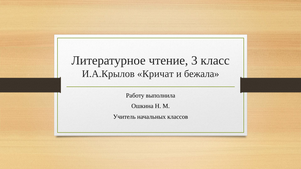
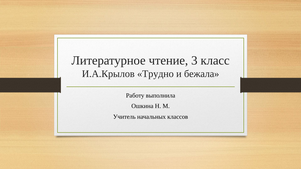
Кричат: Кричат -> Трудно (155, 74)
